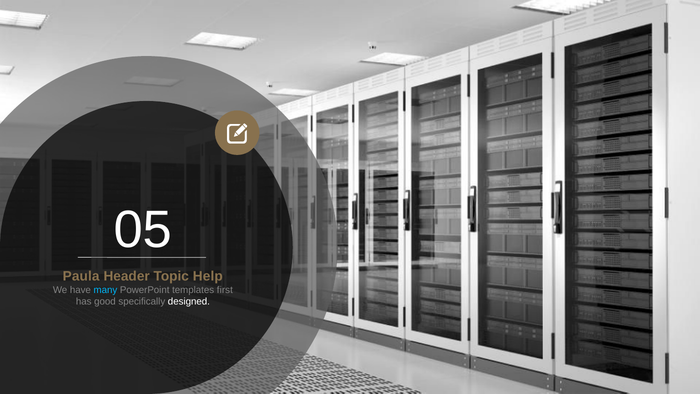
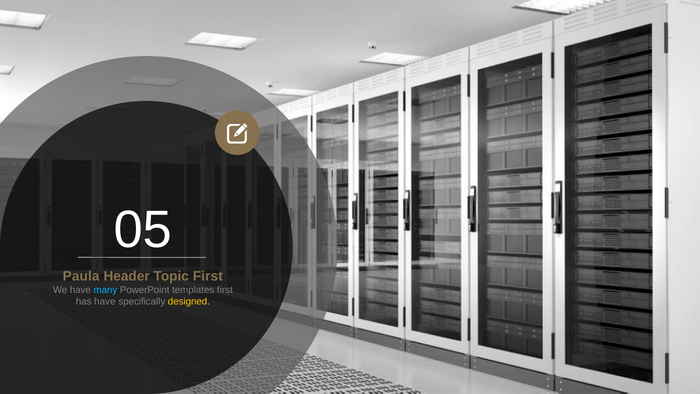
Topic Help: Help -> First (208, 276)
has good: good -> have (105, 301)
designed colour: white -> yellow (189, 301)
